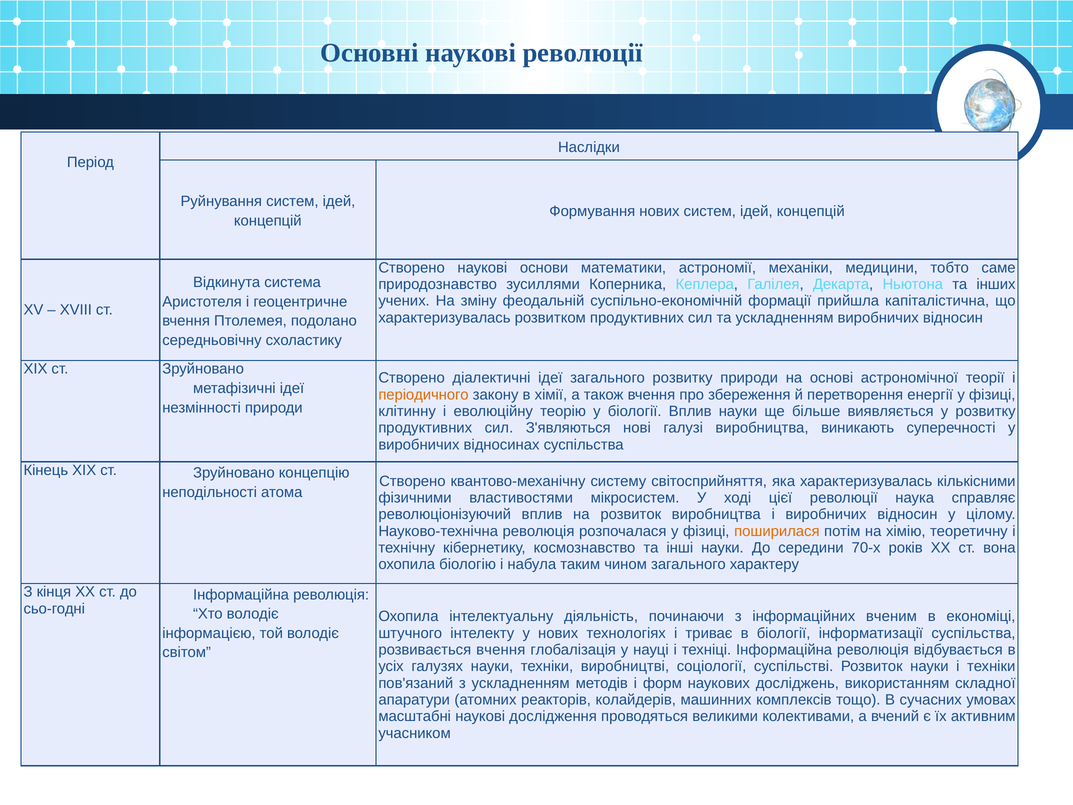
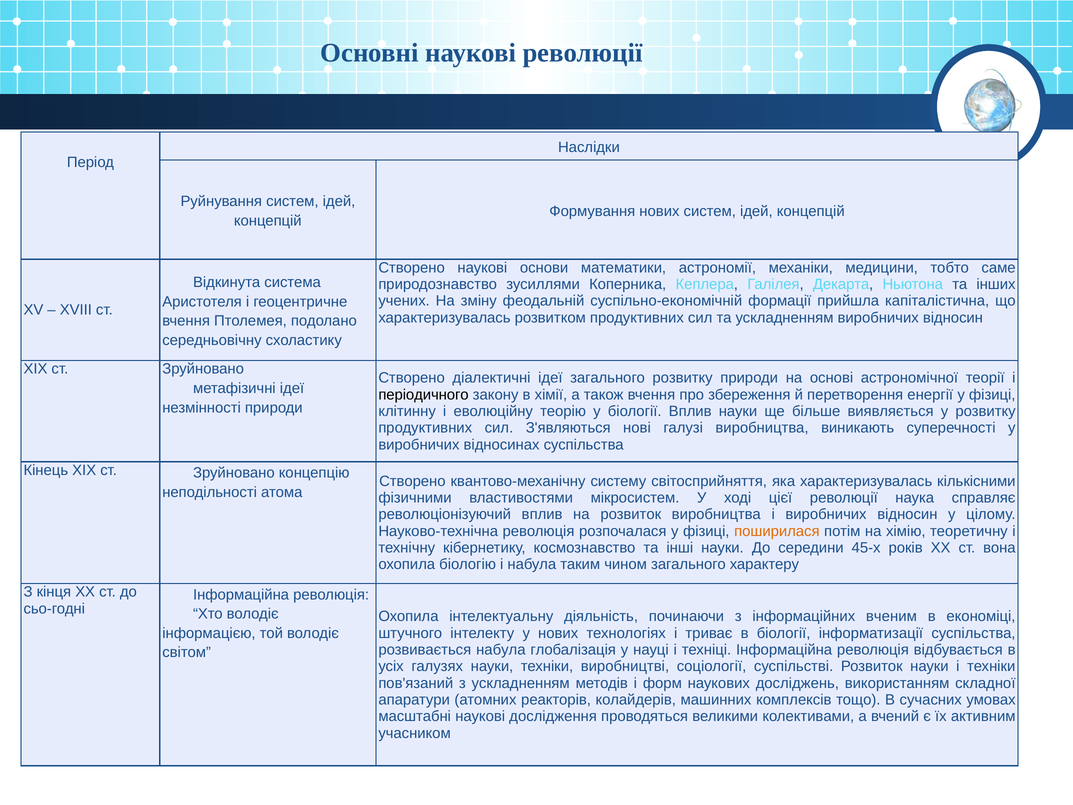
періодичного colour: orange -> black (424, 395)
70-х: 70-х -> 45-х (866, 548)
розвивається вчення: вчення -> набула (501, 650)
